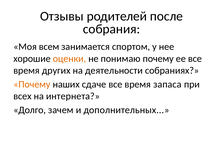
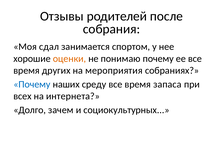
всем: всем -> сдал (49, 47)
деятельности: деятельности -> мероприятия (114, 71)
Почему colour: orange -> blue (32, 84)
сдаче: сдаче -> среду (94, 84)
дополнительных: дополнительных -> социокультурных (126, 110)
